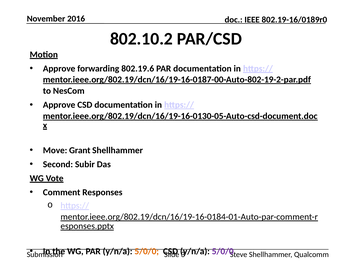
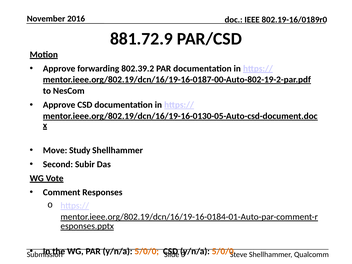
802.10.2: 802.10.2 -> 881.72.9 (141, 39)
802.19.6: 802.19.6 -> 802.39.2 (138, 68)
Grant: Grant -> Study (80, 150)
5/0/0 colour: purple -> orange (223, 251)
